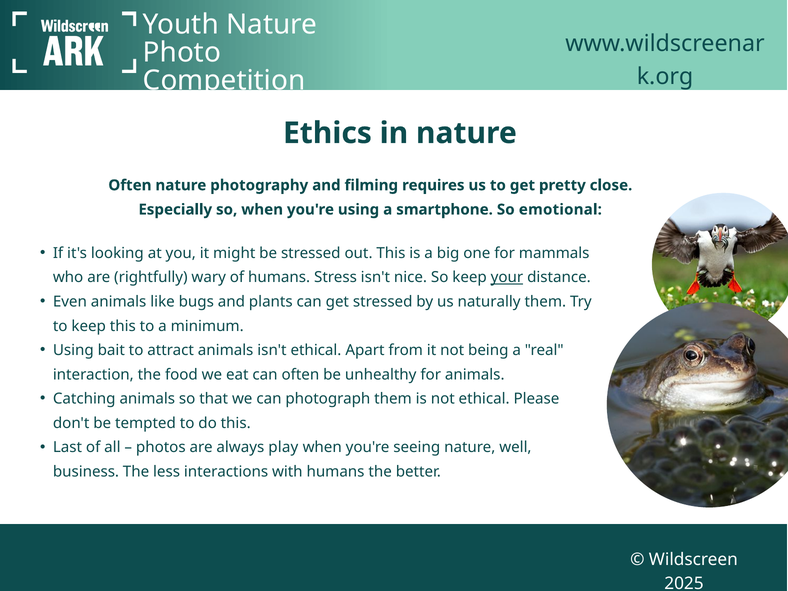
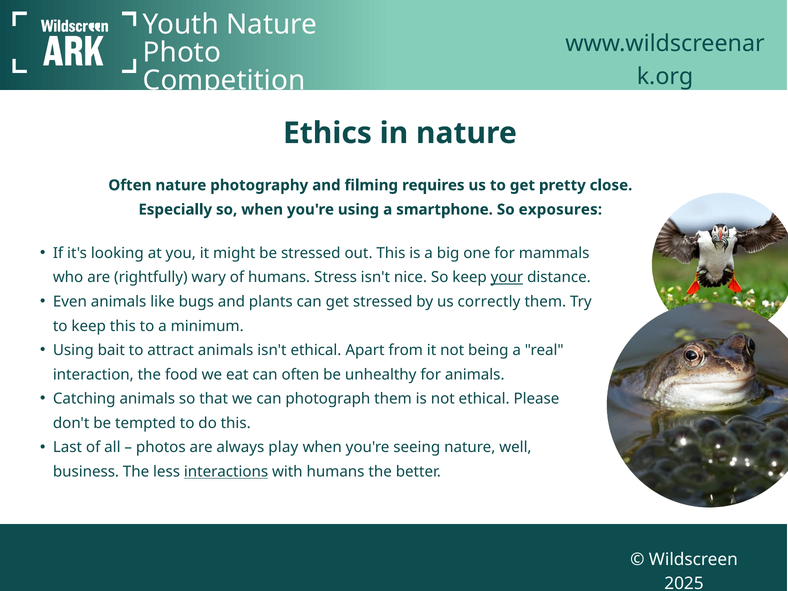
emotional: emotional -> exposures (560, 210)
naturally: naturally -> correctly (489, 302)
interactions underline: none -> present (226, 472)
